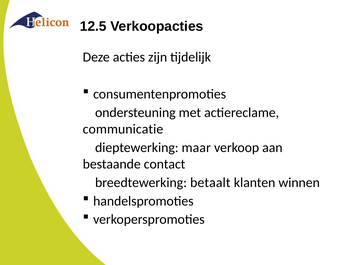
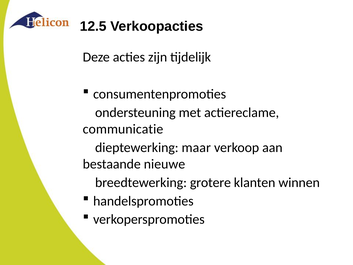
contact: contact -> nieuwe (164, 164)
betaalt: betaalt -> grotere (210, 182)
